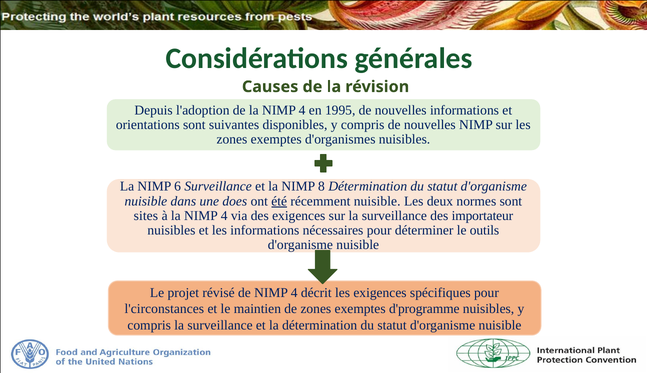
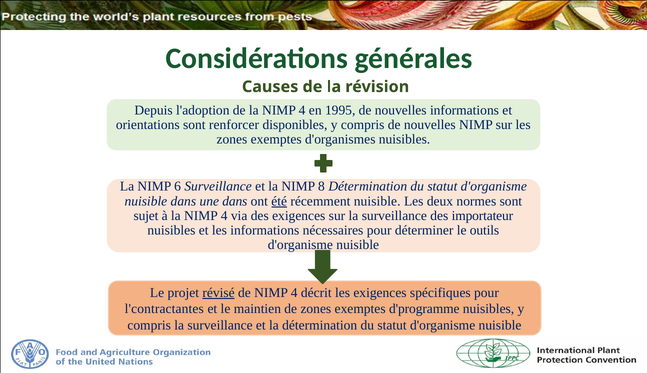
suivantes: suivantes -> renforcer (234, 125)
une does: does -> dans (235, 201)
sites: sites -> sujet (146, 216)
révisé underline: none -> present (219, 293)
l'circonstances: l'circonstances -> l'contractantes (164, 309)
